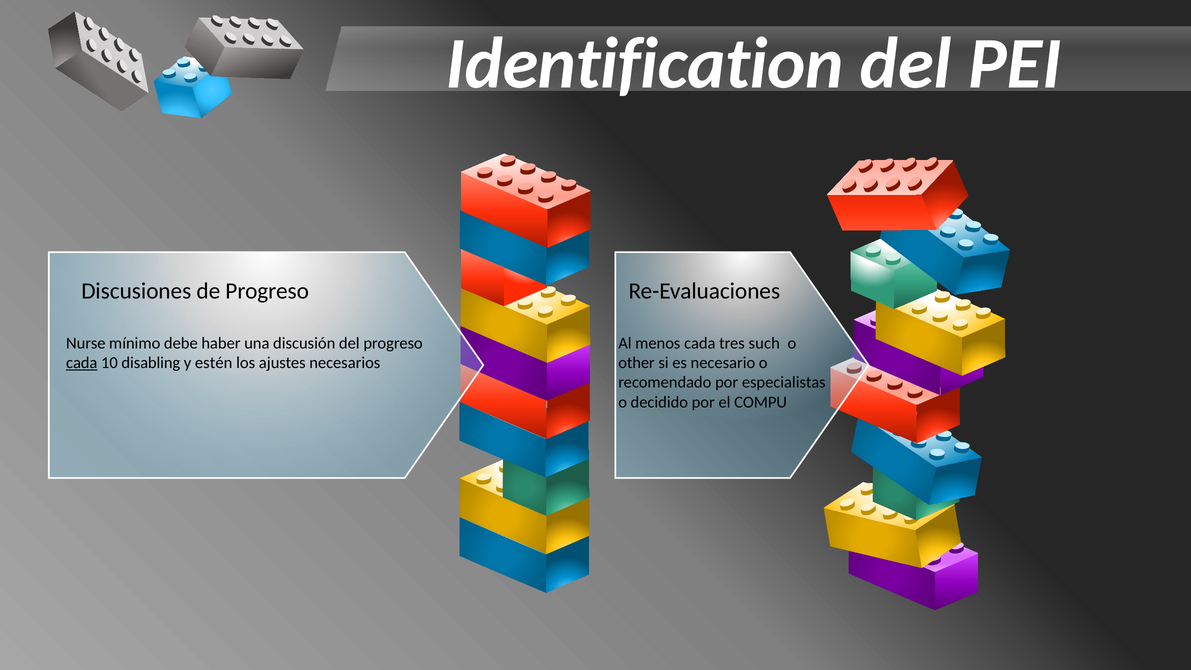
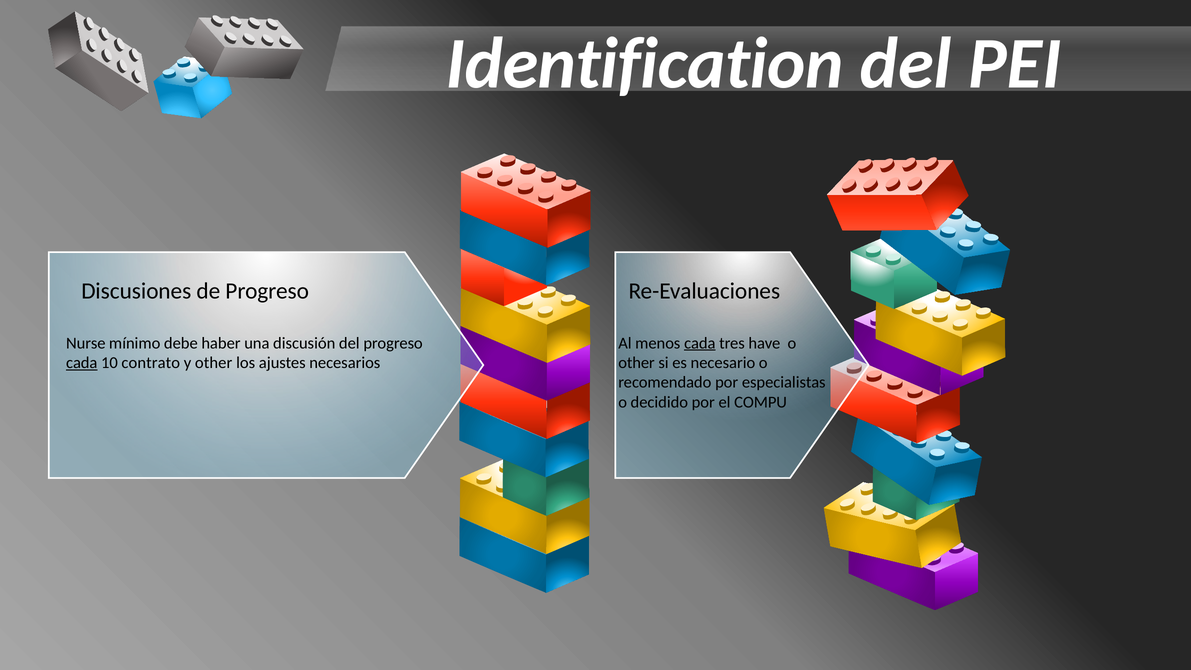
cada underline: none -> present (700, 343)
such: such -> have (764, 343)
disabling: disabling -> contrato (151, 363)
y estén: estén -> other (214, 363)
